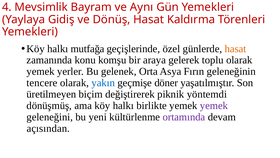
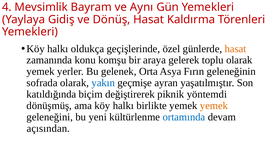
mutfağa: mutfağa -> oldukça (88, 49)
tencere: tencere -> sofrada (42, 83)
döner: döner -> ayran (166, 83)
üretilmeyen: üretilmeyen -> katıldığında (51, 94)
yemek colour: purple -> orange (214, 105)
ortamında colour: purple -> blue (184, 117)
